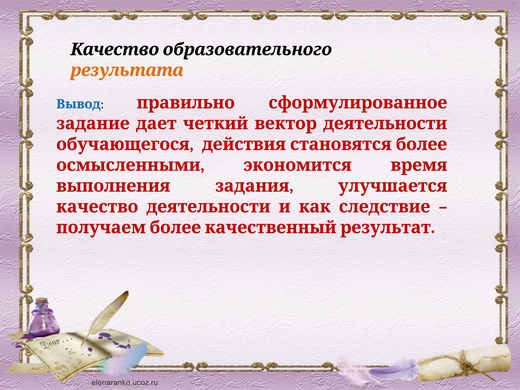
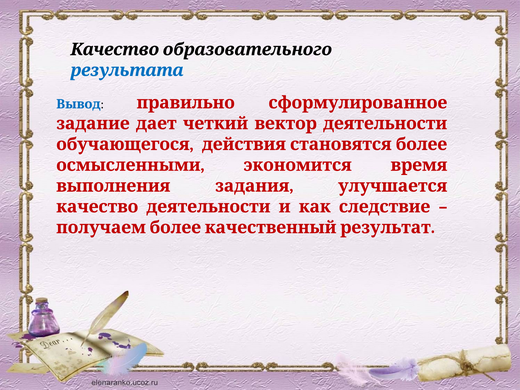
результата colour: orange -> blue (127, 70)
